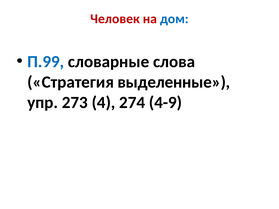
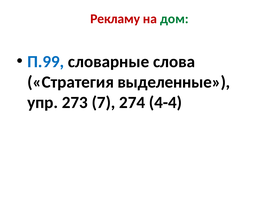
Человек: Человек -> Рекламу (115, 19)
дом colour: blue -> green (174, 19)
4: 4 -> 7 (103, 103)
4-9: 4-9 -> 4-4 (165, 103)
